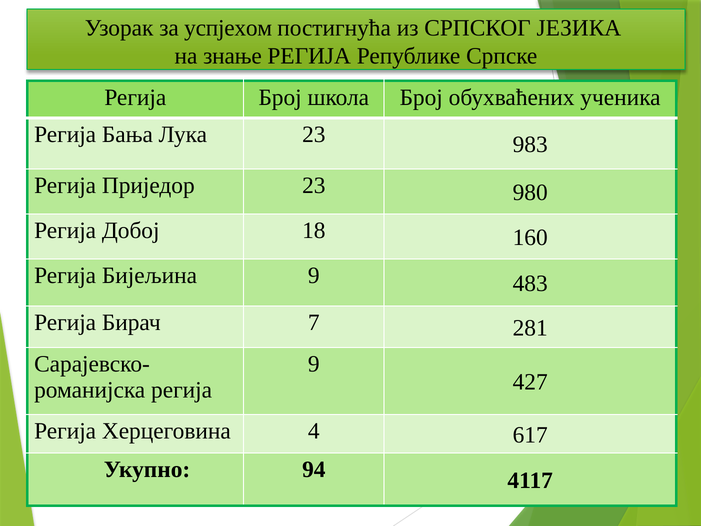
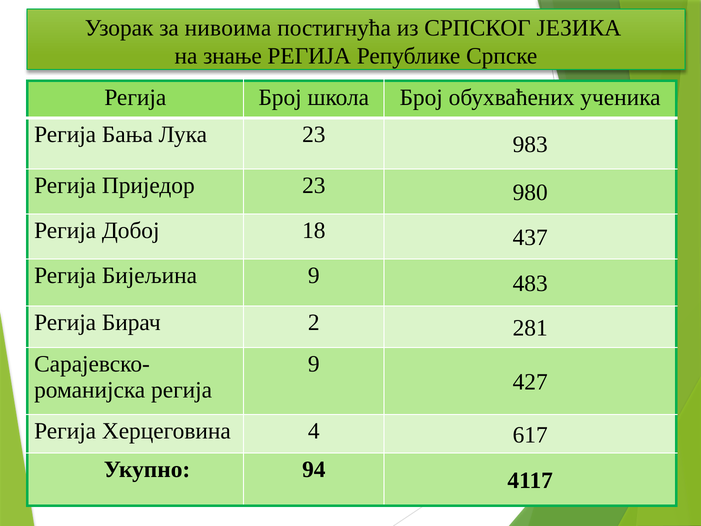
успјехом: успјехом -> нивоима (228, 28)
160: 160 -> 437 (530, 237)
7: 7 -> 2 (314, 323)
